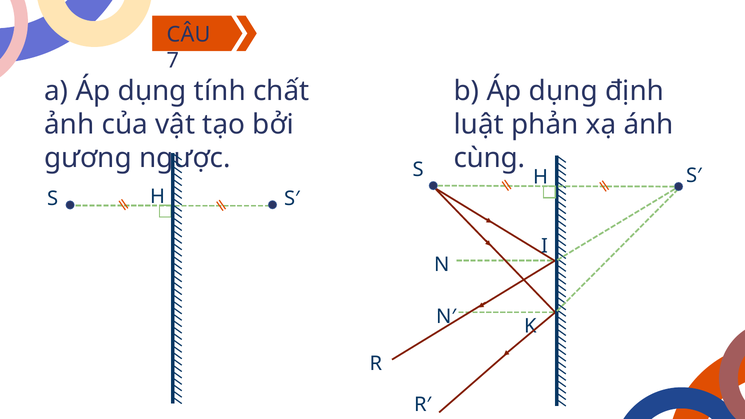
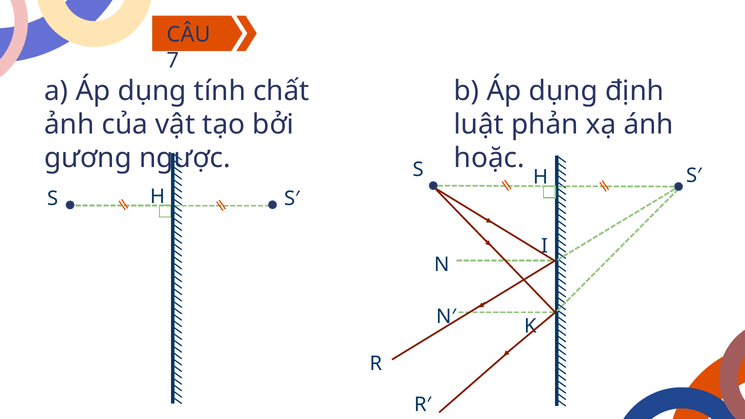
cùng: cùng -> hoặc (489, 158)
